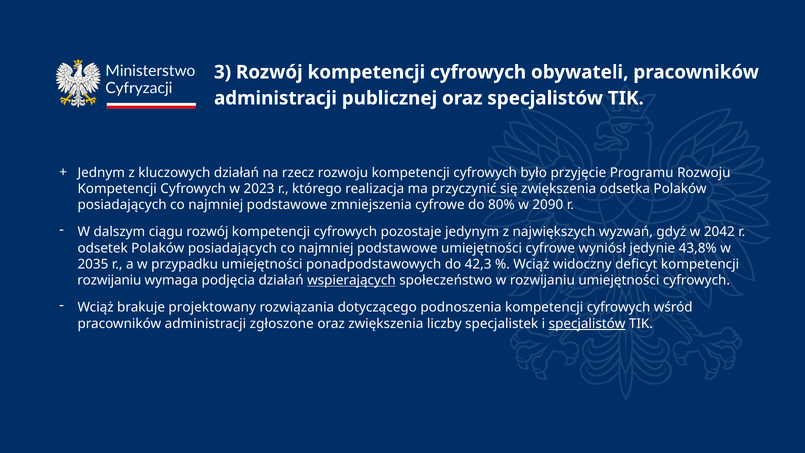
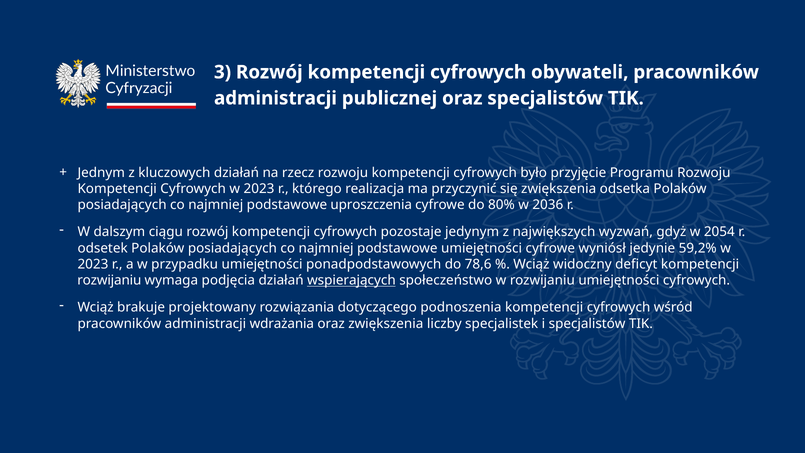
zmniejszenia: zmniejszenia -> uproszczenia (371, 205)
2090: 2090 -> 2036 (548, 205)
2042: 2042 -> 2054 (719, 232)
43,8%: 43,8% -> 59,2% (698, 248)
2035: 2035 -> 2023 (93, 264)
42,3: 42,3 -> 78,6 (478, 264)
zgłoszone: zgłoszone -> wdrażania (282, 323)
specjalistów underline: present -> none (587, 323)
